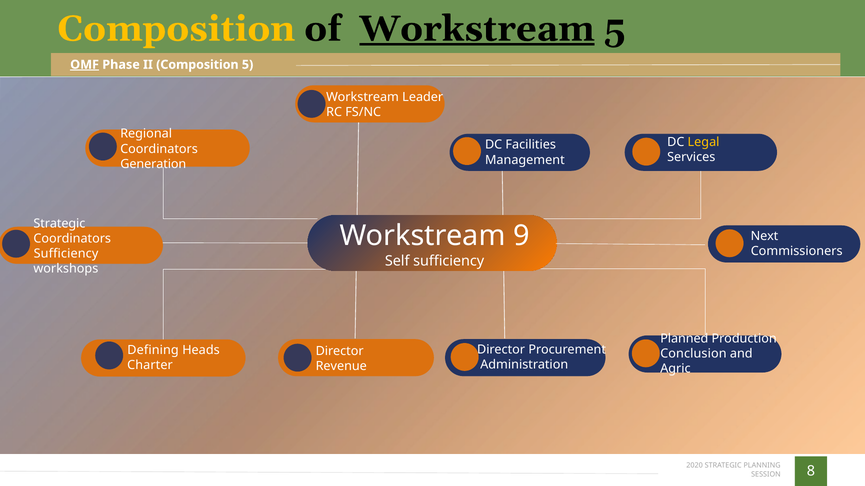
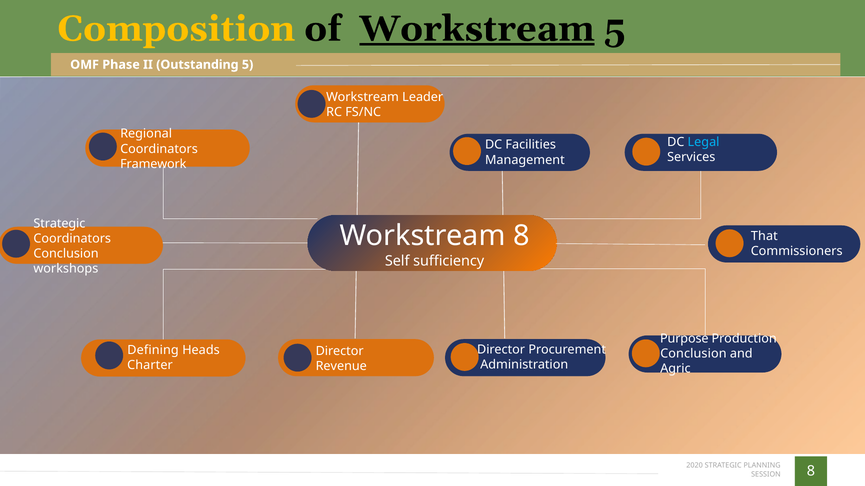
OMF underline: present -> none (85, 65)
II Composition: Composition -> Outstanding (197, 65)
Legal colour: yellow -> light blue (704, 142)
Generation: Generation -> Framework (153, 164)
Workstream 9: 9 -> 8 (521, 236)
Next: Next -> That (764, 236)
Sufficiency: Sufficiency -> Conclusion (66, 254)
Planned: Planned -> Purpose (684, 339)
